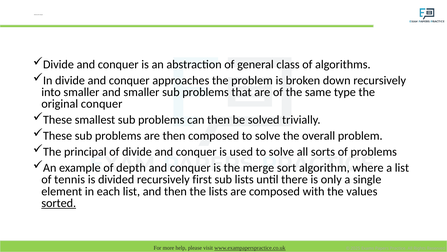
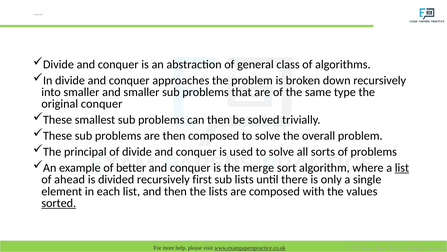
depth: depth -> better (131, 167)
list underline: none -> present (402, 167)
tennis: tennis -> ahead (70, 179)
